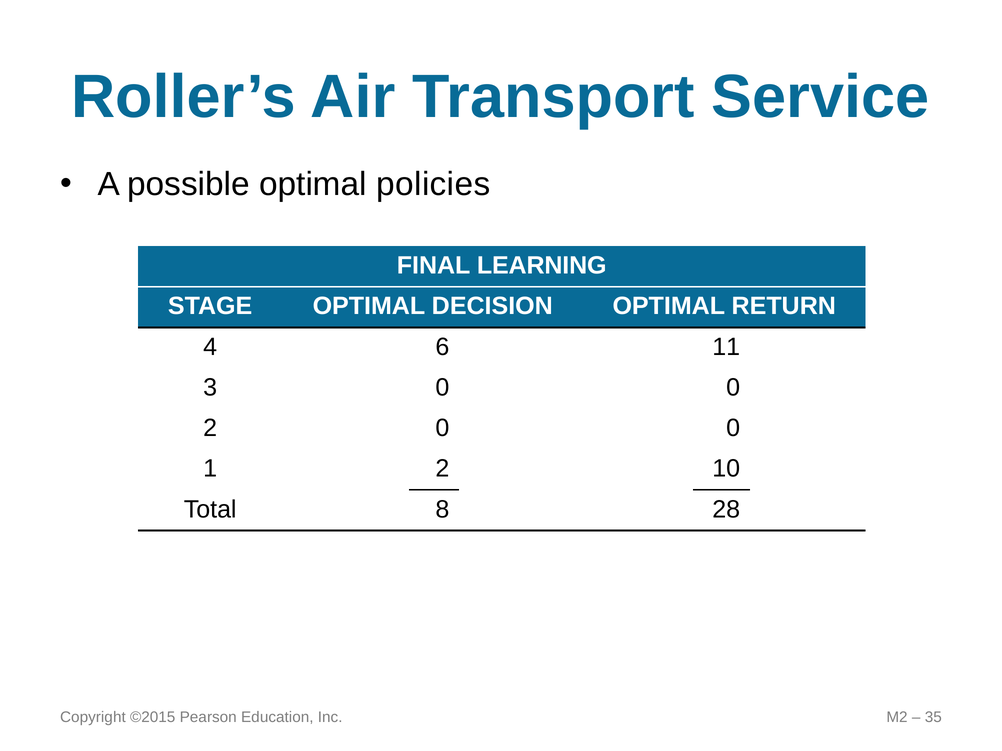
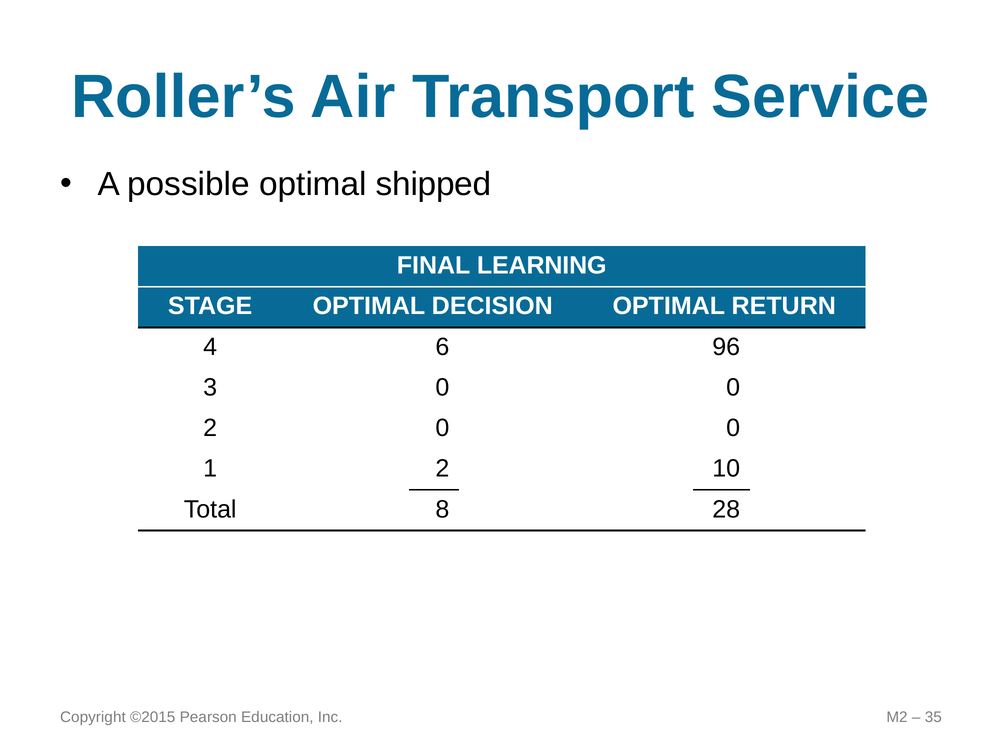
policies: policies -> shipped (434, 184)
11: 11 -> 96 (726, 347)
